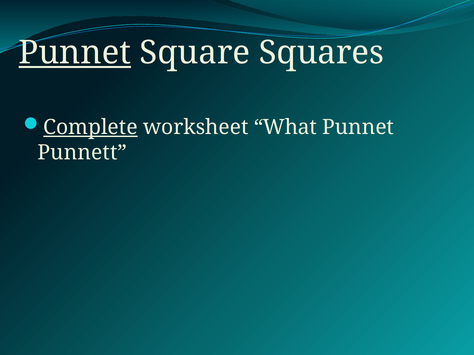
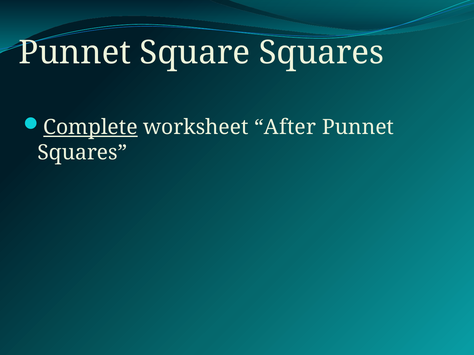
Punnet underline: present -> none (75, 53)
What: What -> After (285, 127)
Punnett: Punnett -> Squares (82, 153)
